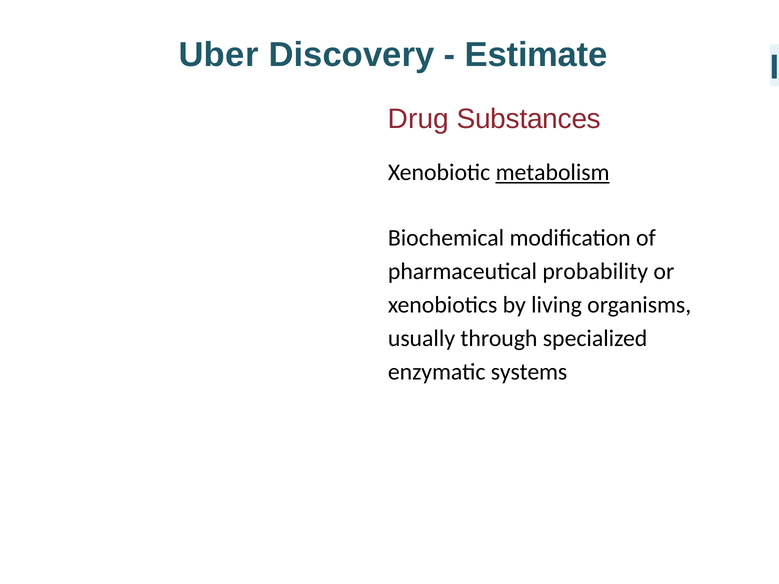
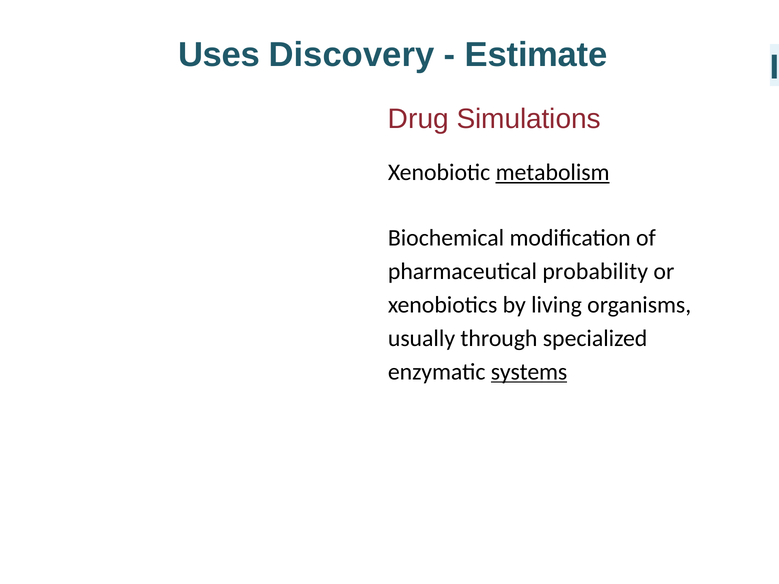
Uber: Uber -> Uses (219, 55)
Substances: Substances -> Simulations (529, 119)
systems underline: none -> present (529, 372)
